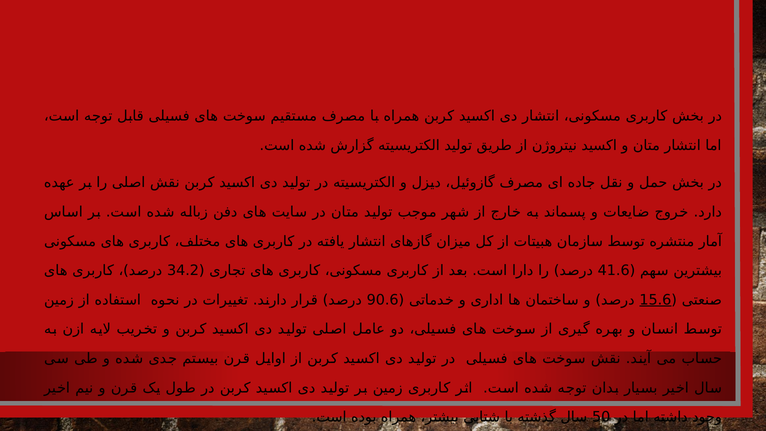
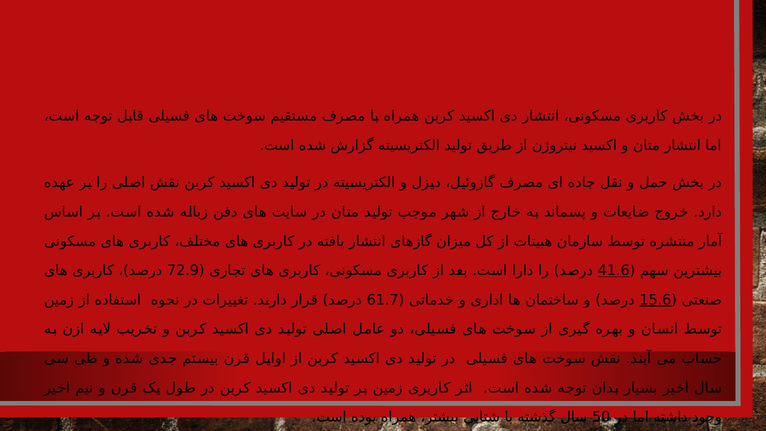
34.2: 34.2 -> 72.9 (183, 270)
41.6 underline: none -> present (614, 270)
90.6: 90.6 -> 61.7 (383, 300)
